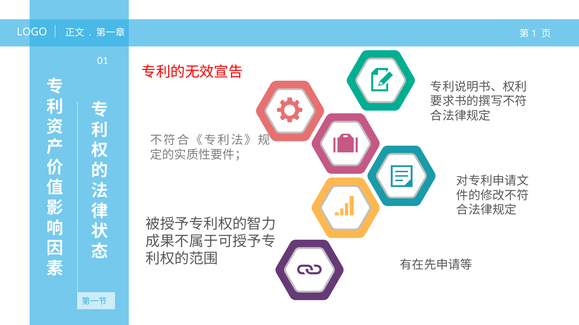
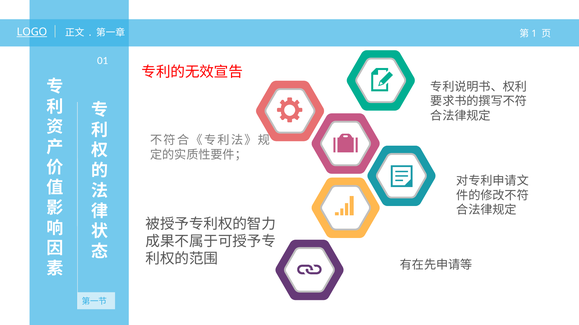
LOGO underline: none -> present (32, 32)
